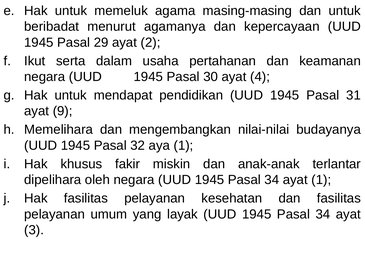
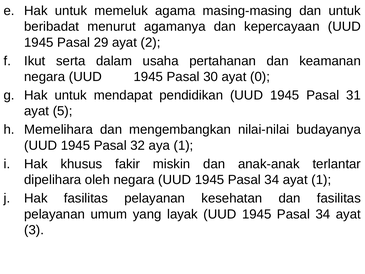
4: 4 -> 0 (260, 77)
9: 9 -> 5 (63, 111)
